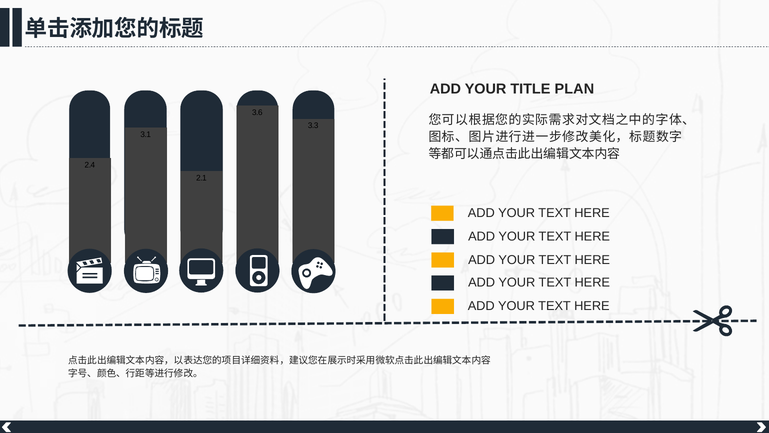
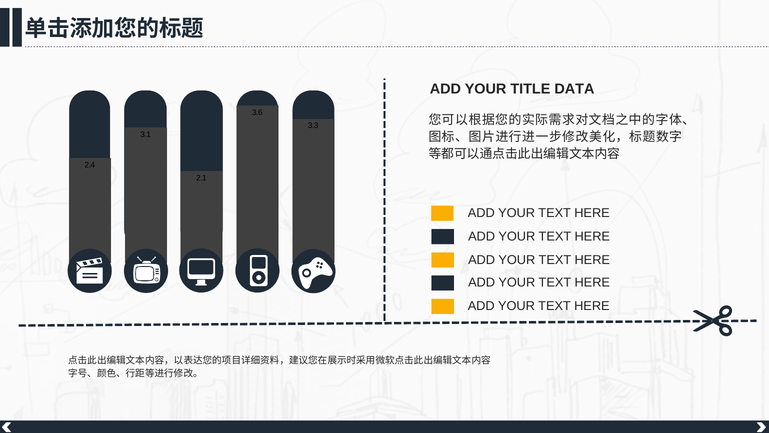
PLAN: PLAN -> DATA (574, 89)
